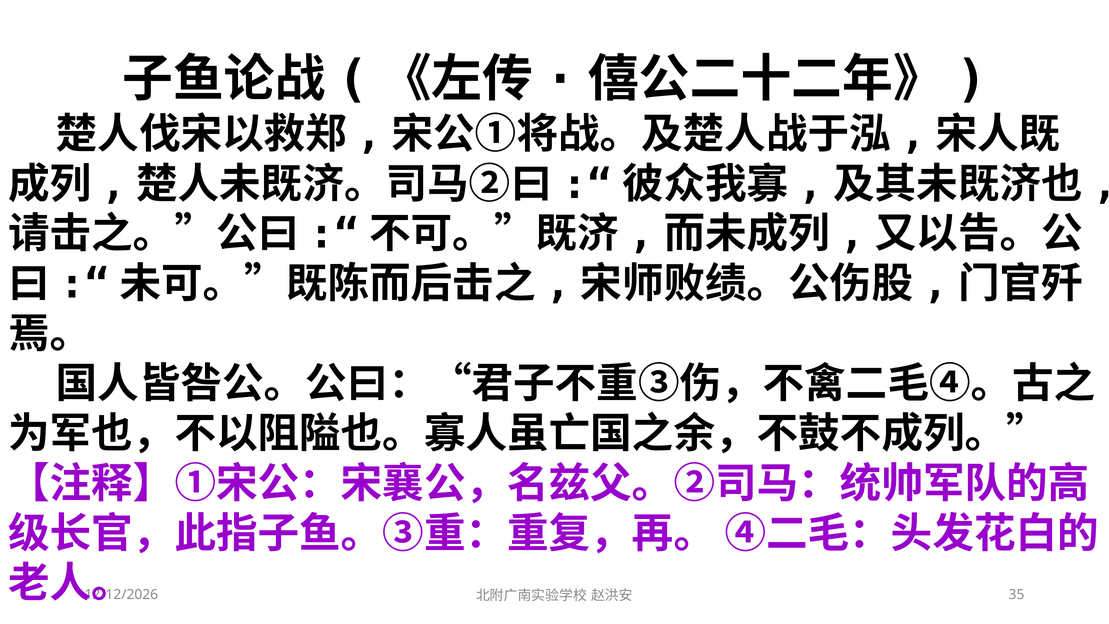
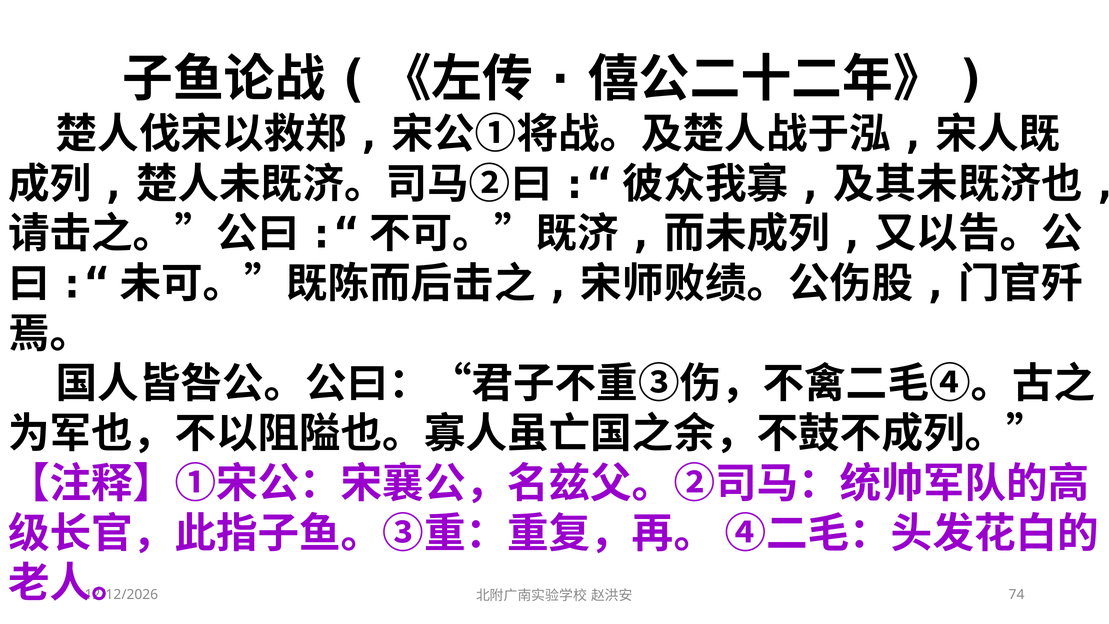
35: 35 -> 74 (1017, 595)
